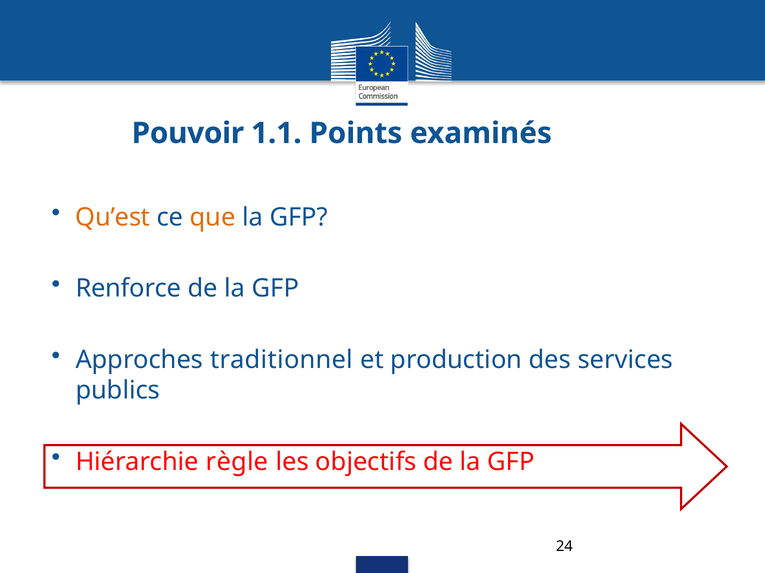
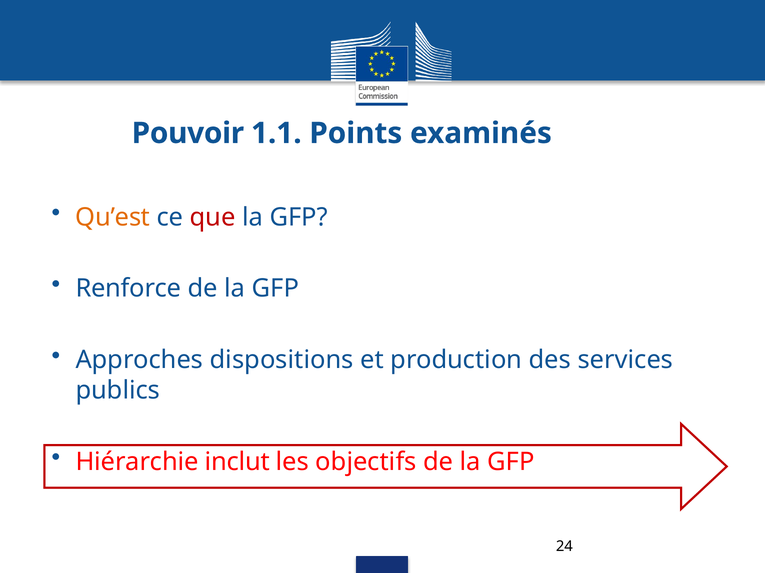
que colour: orange -> red (213, 217)
traditionnel: traditionnel -> dispositions (282, 360)
règle: règle -> inclut (237, 462)
